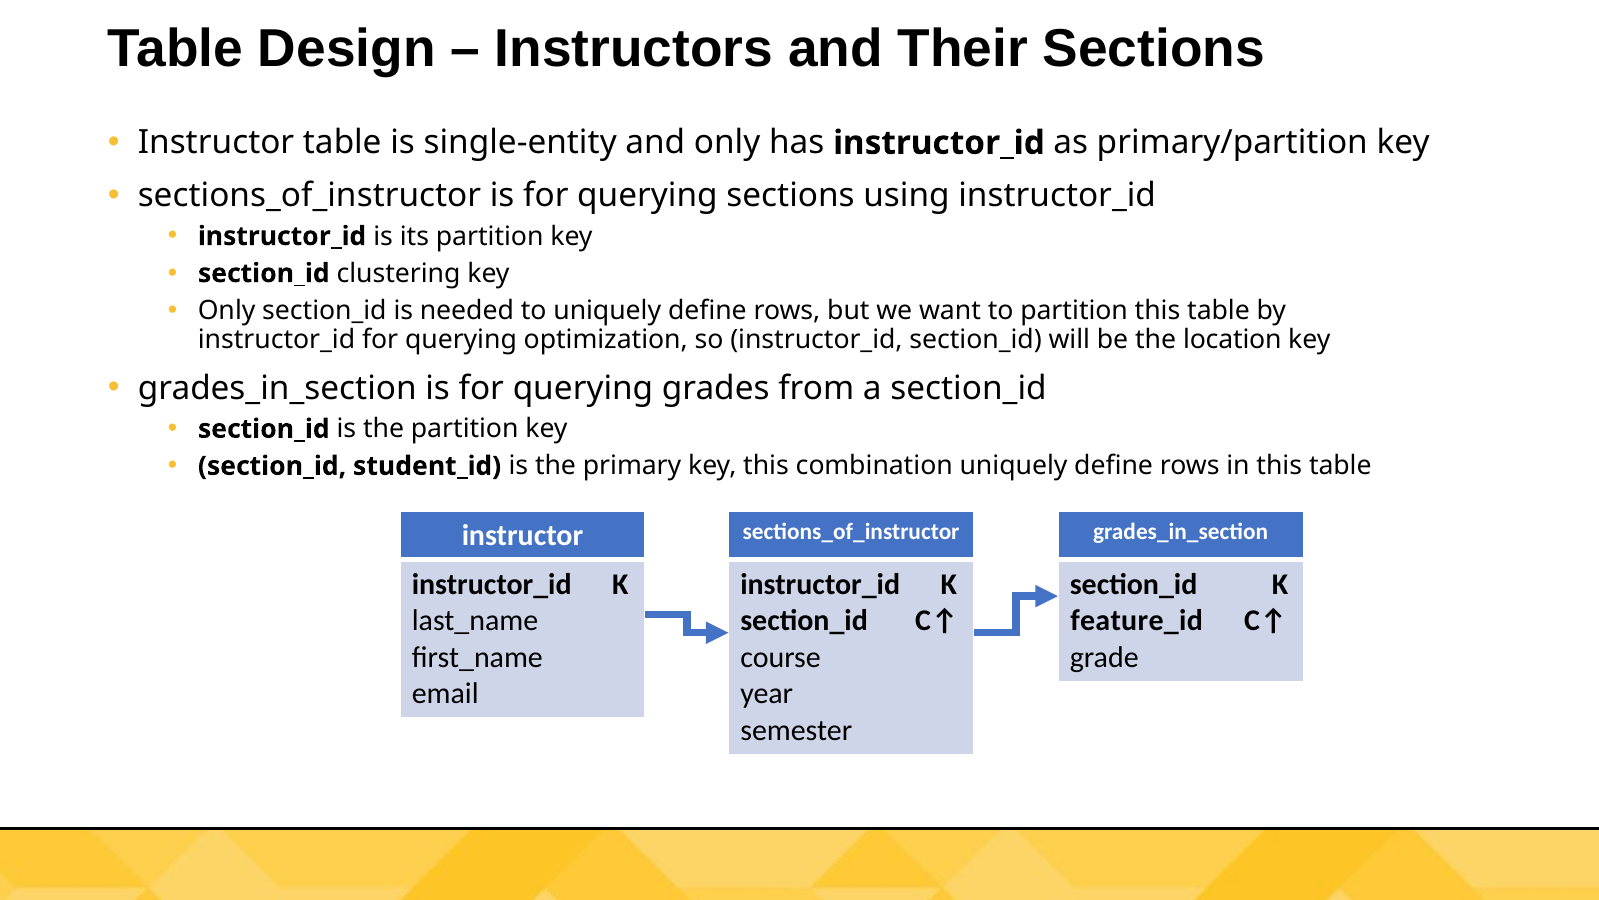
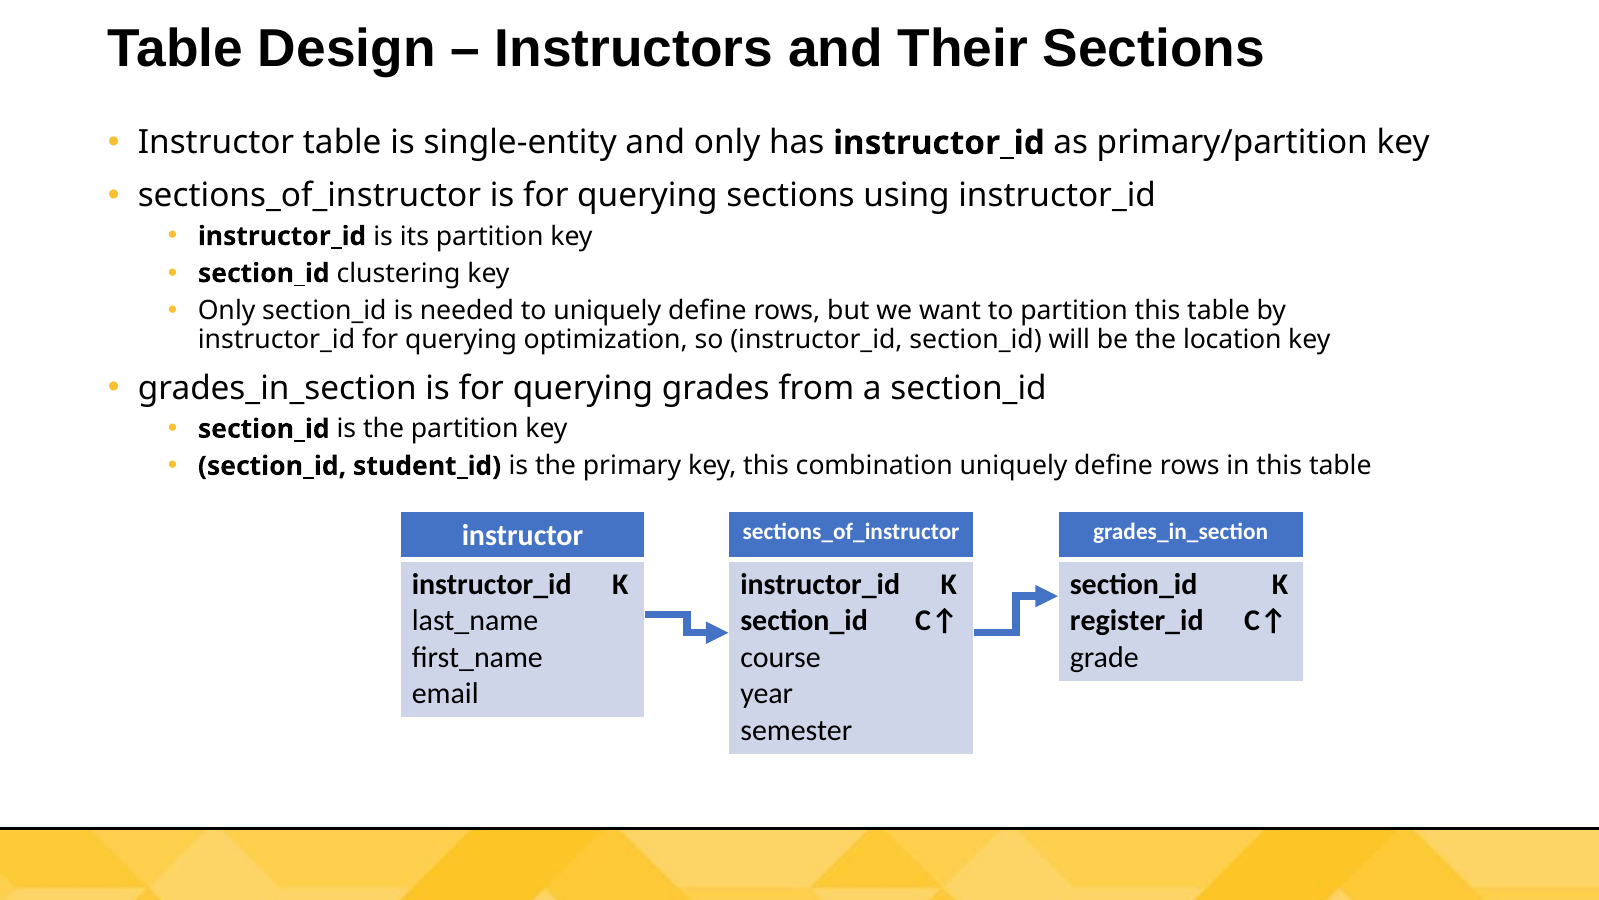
feature_id: feature_id -> register_id (1137, 620)
